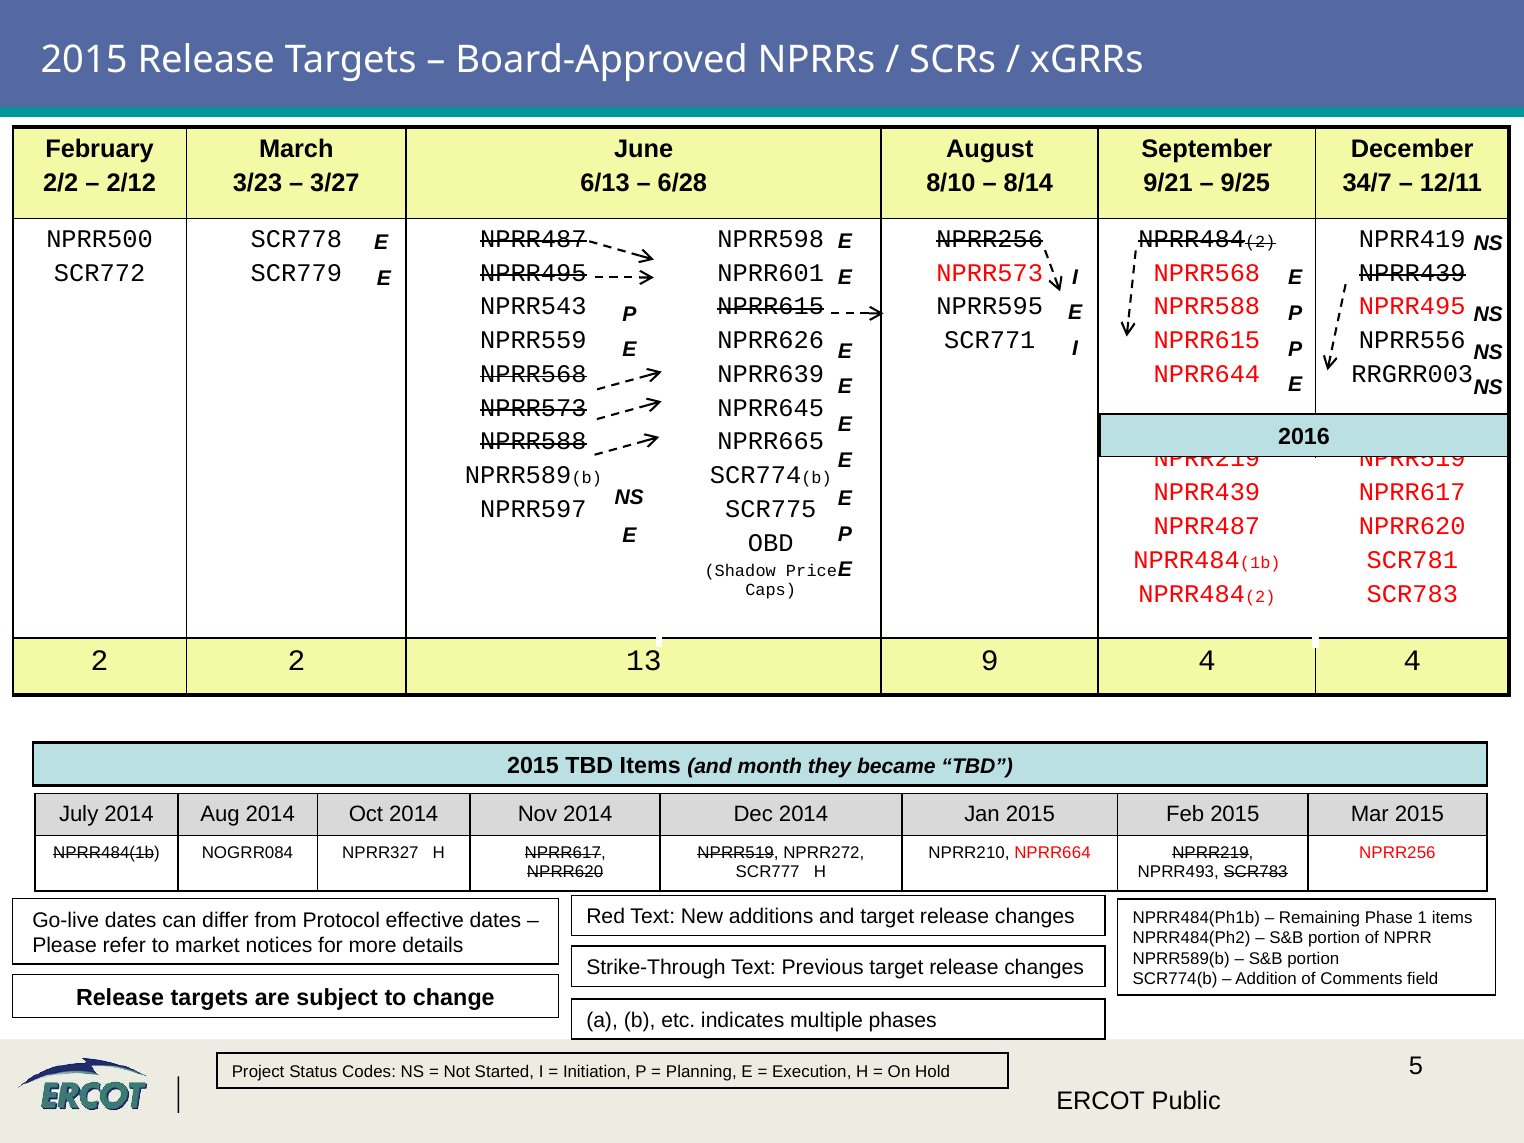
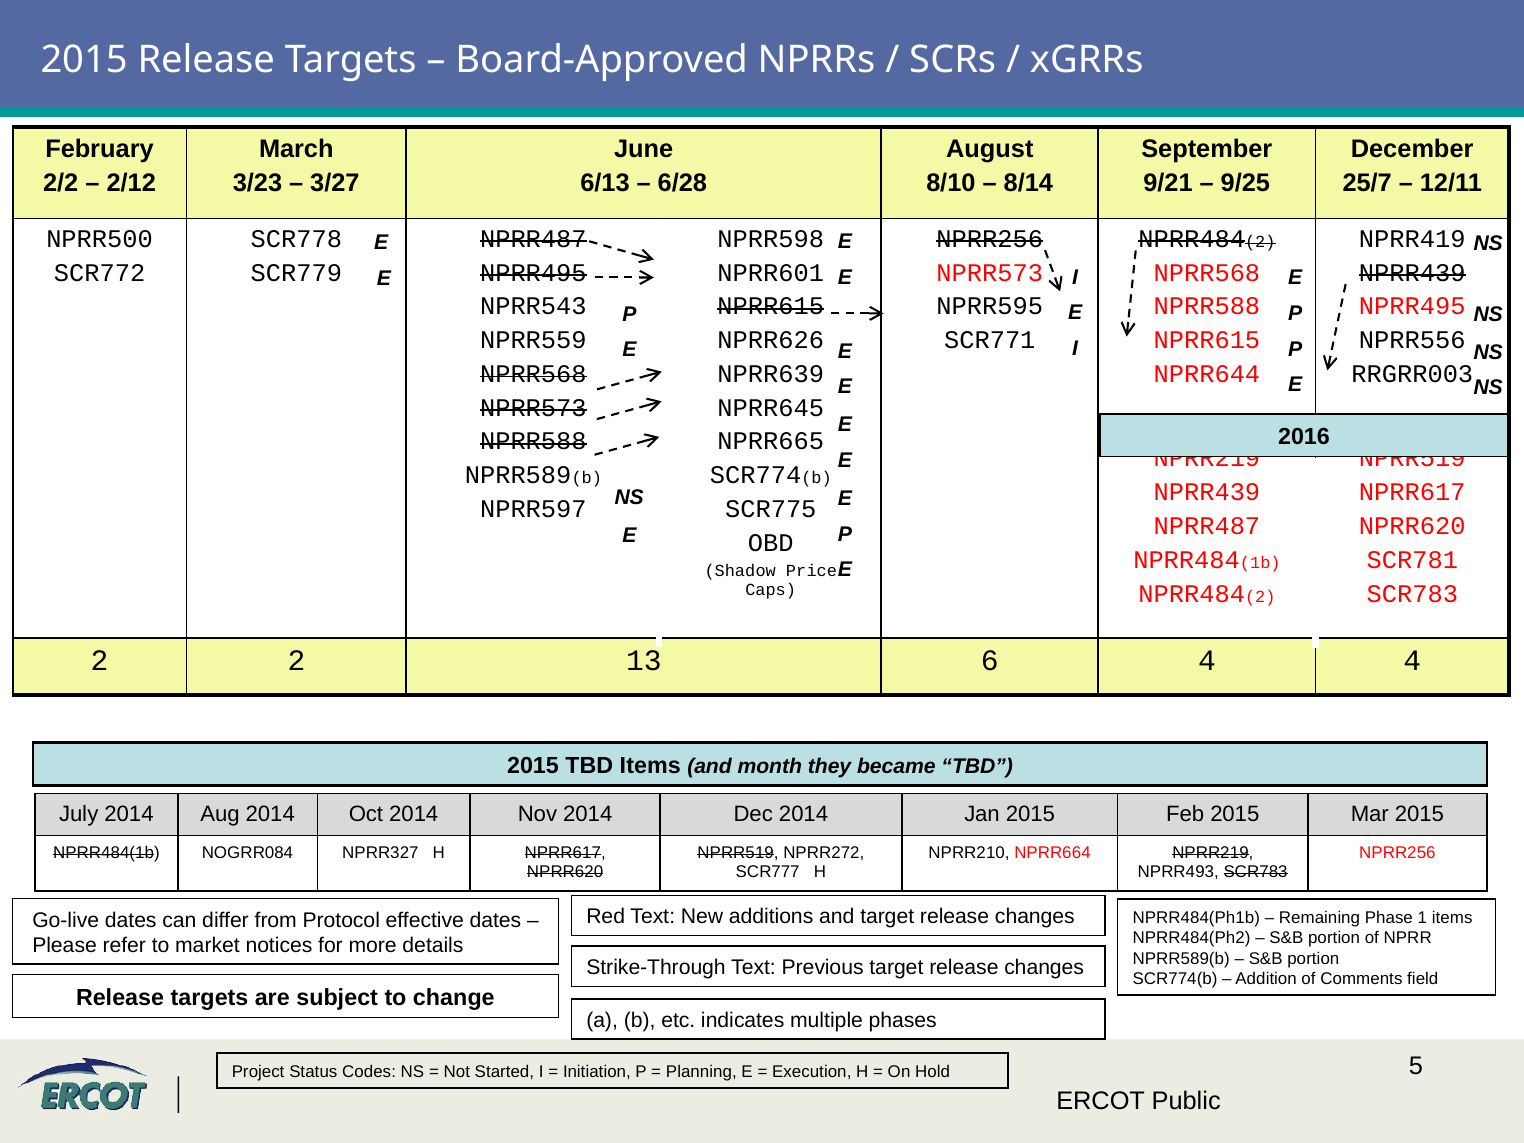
34/7: 34/7 -> 25/7 (1367, 183)
9: 9 -> 6 (990, 660)
